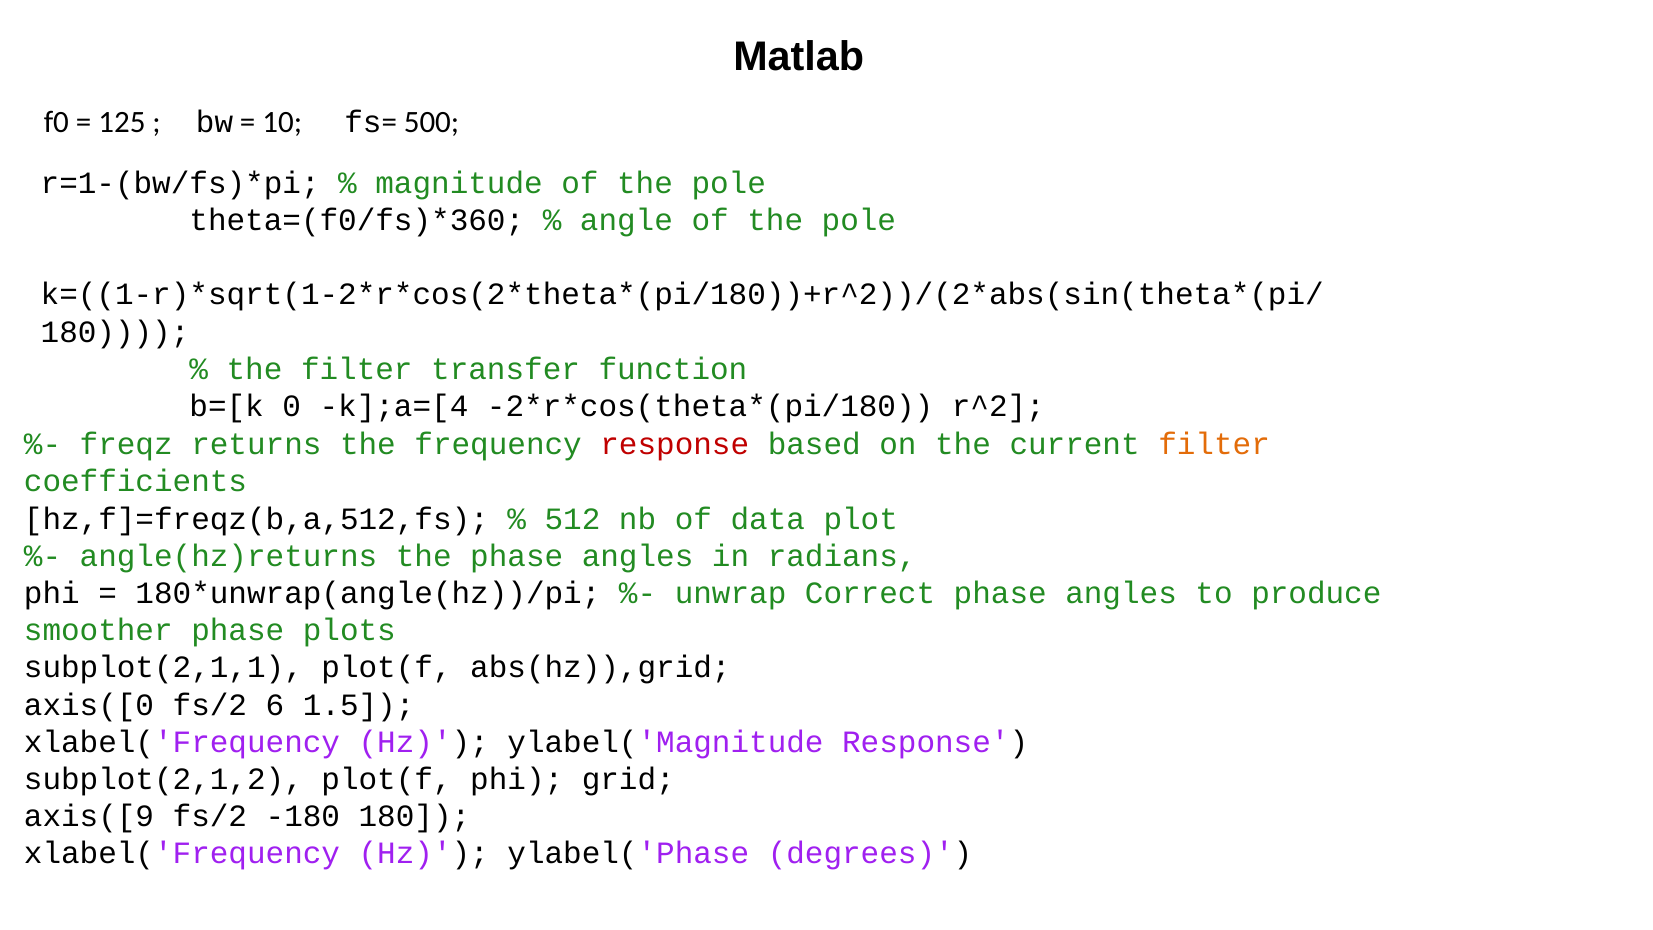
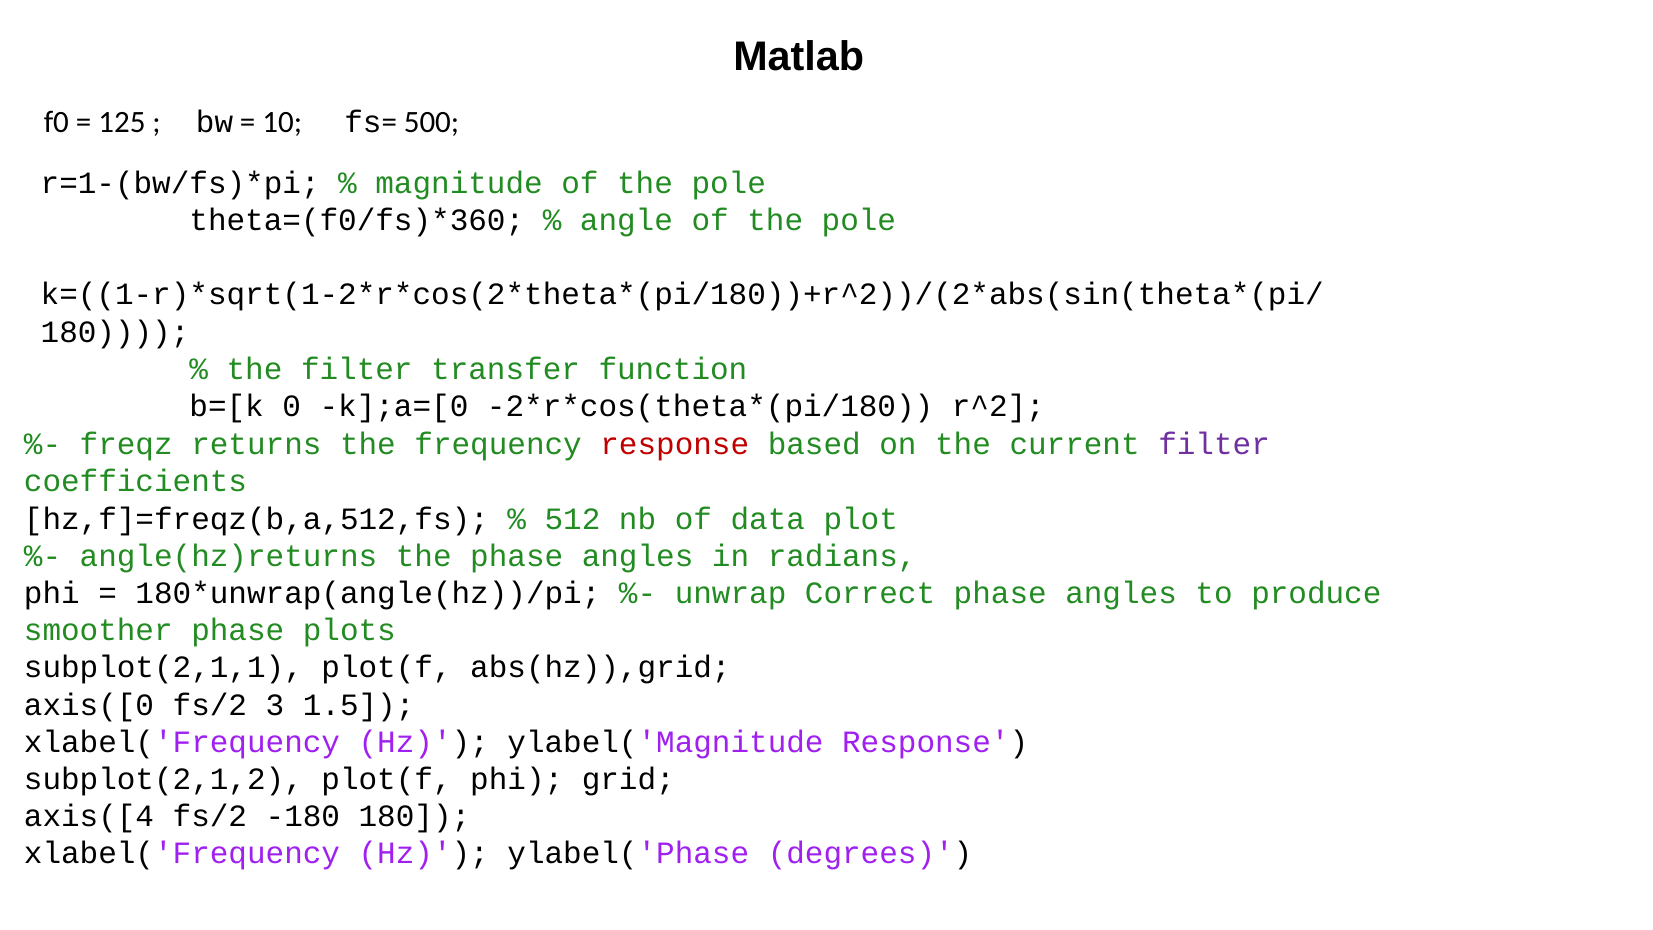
k];a=[4: k];a=[4 -> k];a=[0 (394, 406)
filter colour: orange -> purple (1214, 444)
6: 6 -> 3 (275, 705)
axis([9: axis([9 -> axis([4 (89, 816)
